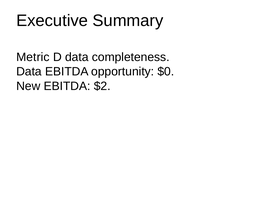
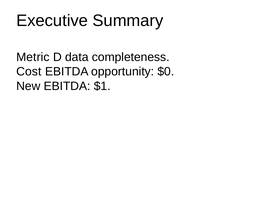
Data: Data -> Cost (29, 71)
$2: $2 -> $1 (102, 86)
